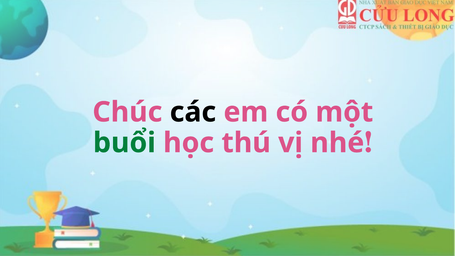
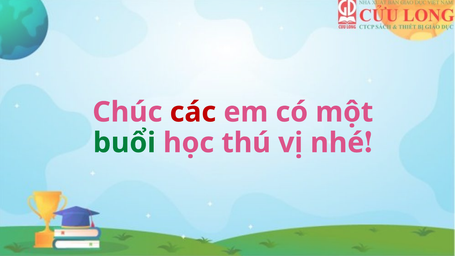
các colour: black -> red (193, 112)
